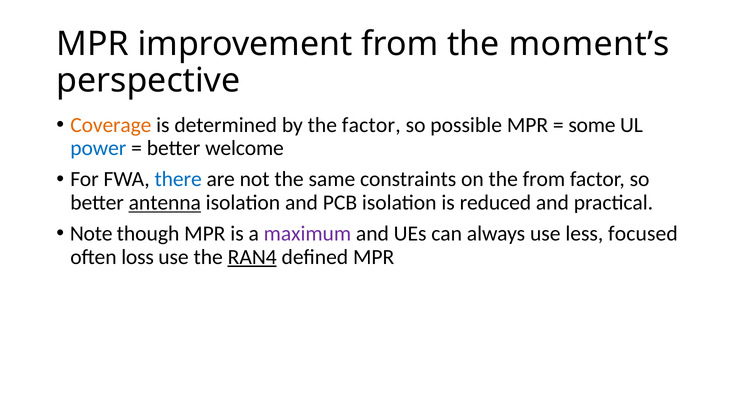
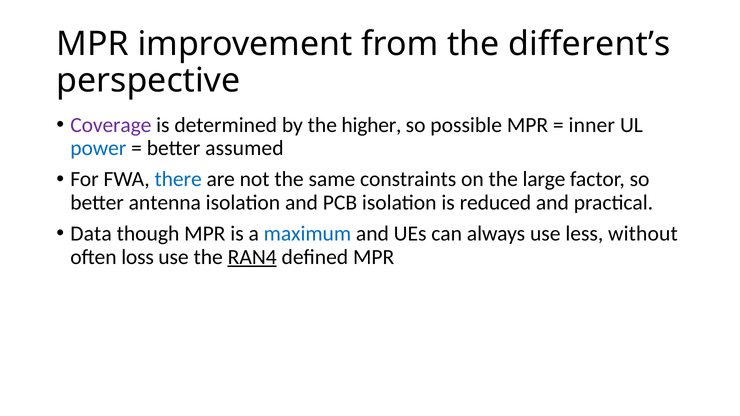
moment’s: moment’s -> different’s (589, 44)
Coverage colour: orange -> purple (111, 125)
the factor: factor -> higher (371, 125)
some: some -> inner (592, 125)
welcome: welcome -> assumed (244, 148)
the from: from -> large (544, 179)
antenna underline: present -> none (165, 203)
Note: Note -> Data (91, 234)
maximum colour: purple -> blue (307, 234)
focused: focused -> without (643, 234)
